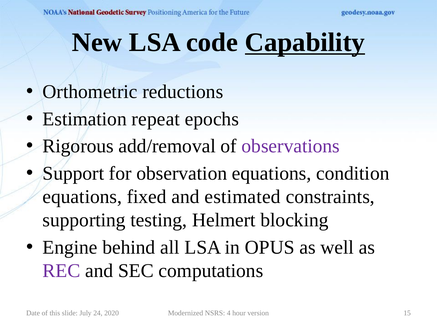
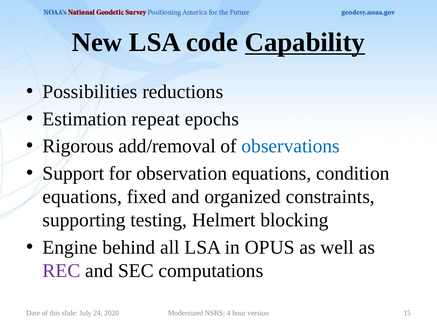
Orthometric: Orthometric -> Possibilities (90, 92)
observations colour: purple -> blue (291, 146)
estimated: estimated -> organized (243, 197)
